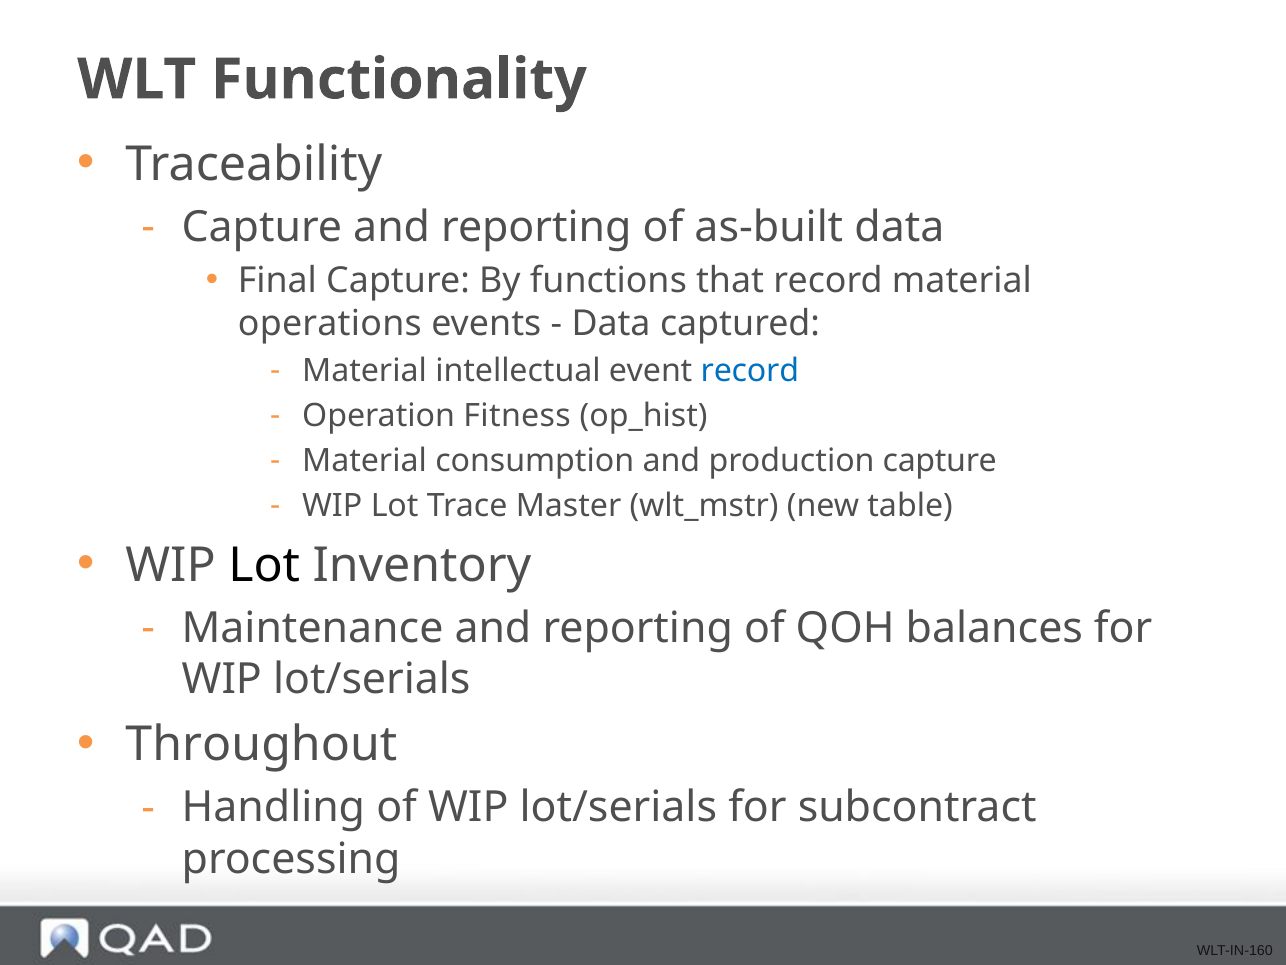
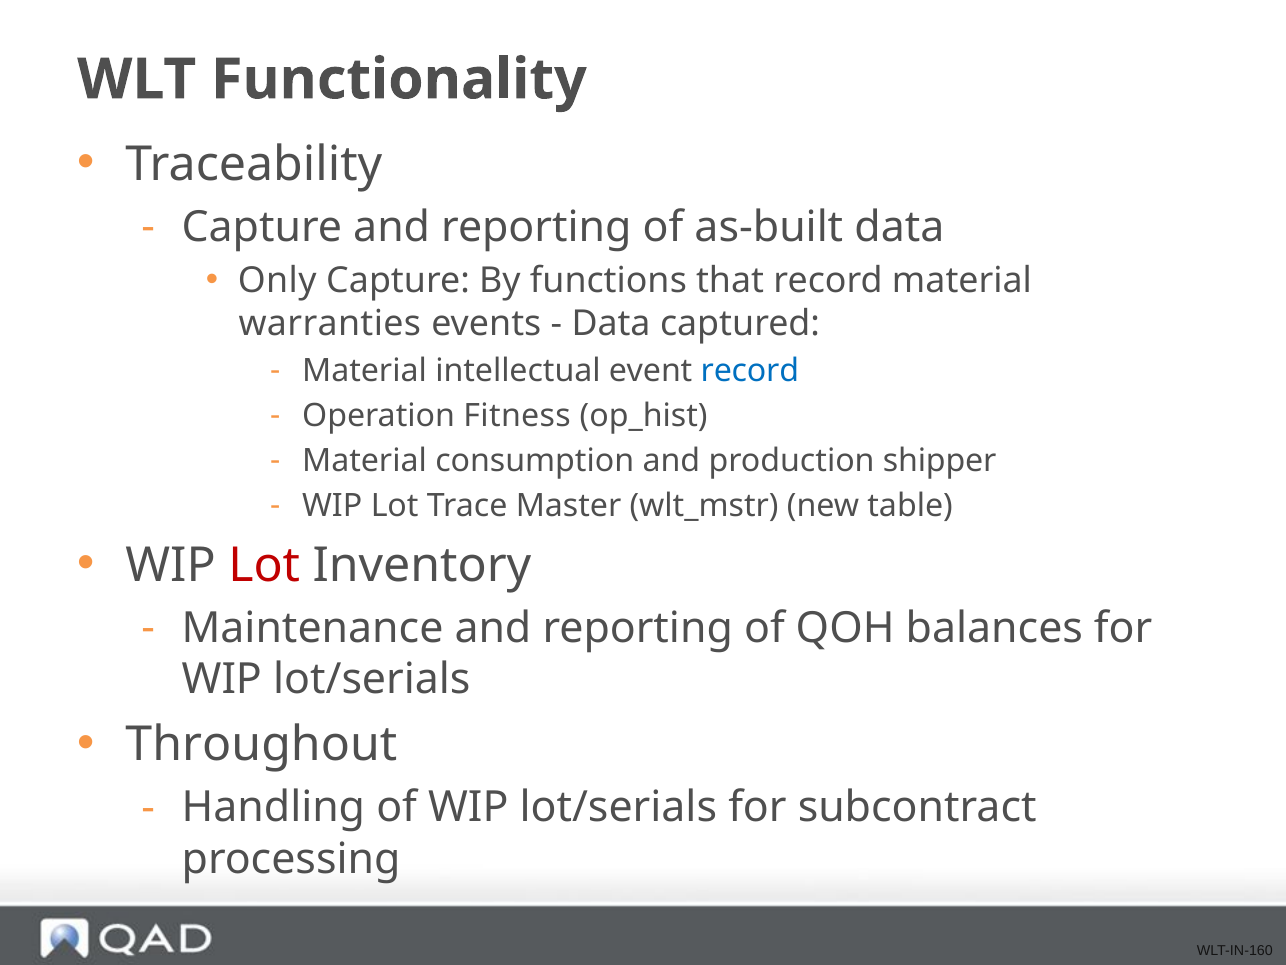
Final: Final -> Only (277, 281)
operations: operations -> warranties (330, 324)
production capture: capture -> shipper (940, 461)
Lot colour: black -> red (264, 565)
